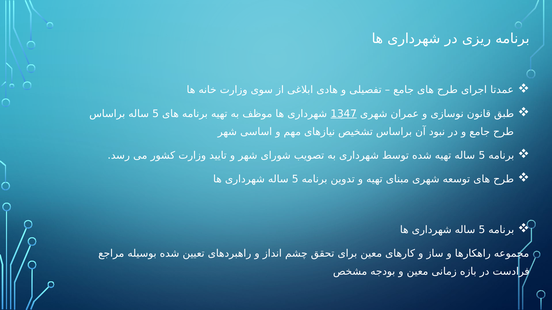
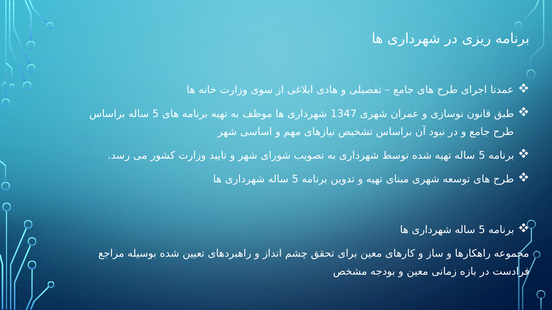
1347 underline: present -> none (344, 114)
